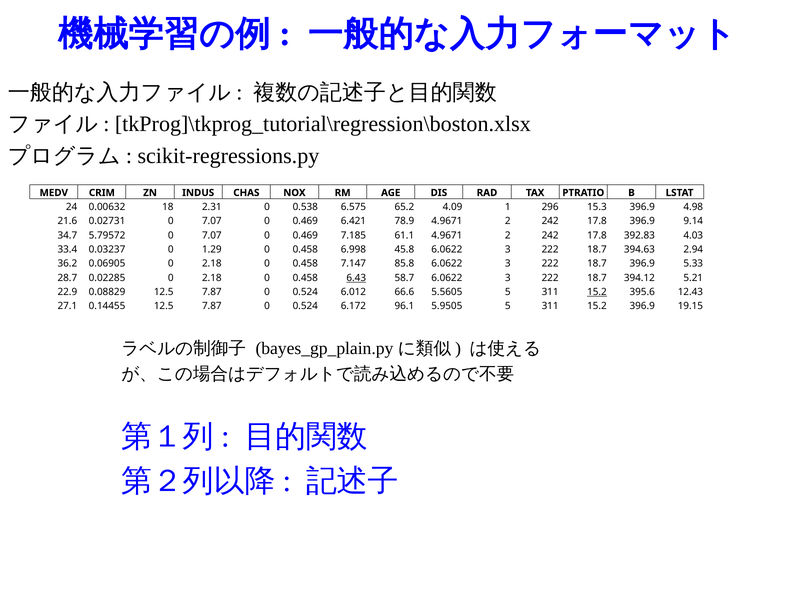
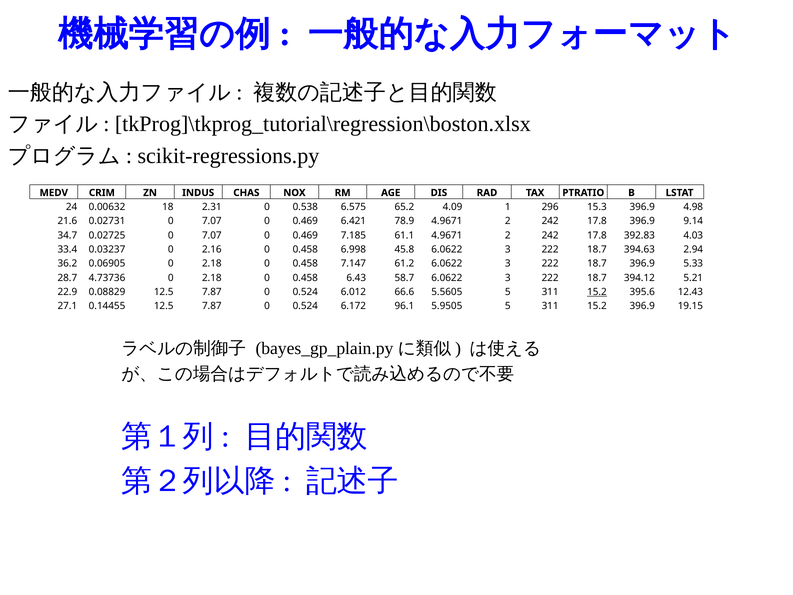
5.79572: 5.79572 -> 0.02725 (107, 235)
1.29: 1.29 -> 2.16 (212, 249)
85.8: 85.8 -> 61.2 (404, 264)
0.02285: 0.02285 -> 4.73736 (107, 278)
6.43 underline: present -> none (356, 278)
